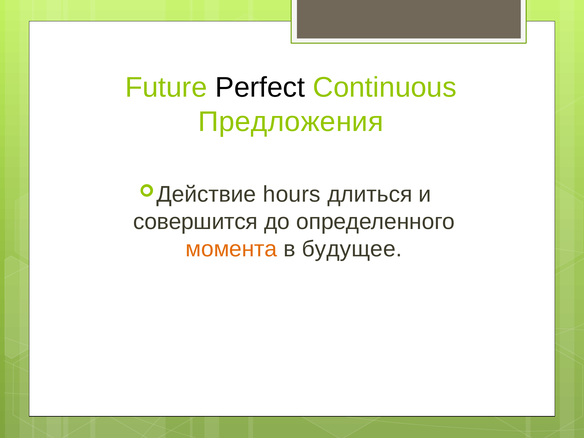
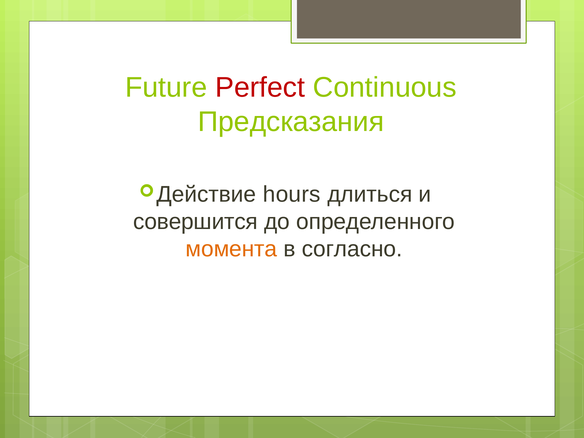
Perfect colour: black -> red (260, 88)
Предложения: Предложения -> Предсказания (291, 122)
будущее: будущее -> согласно (352, 249)
